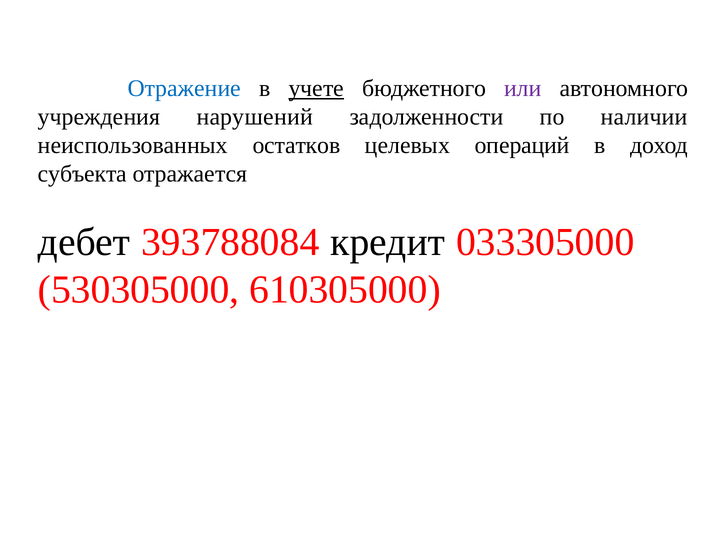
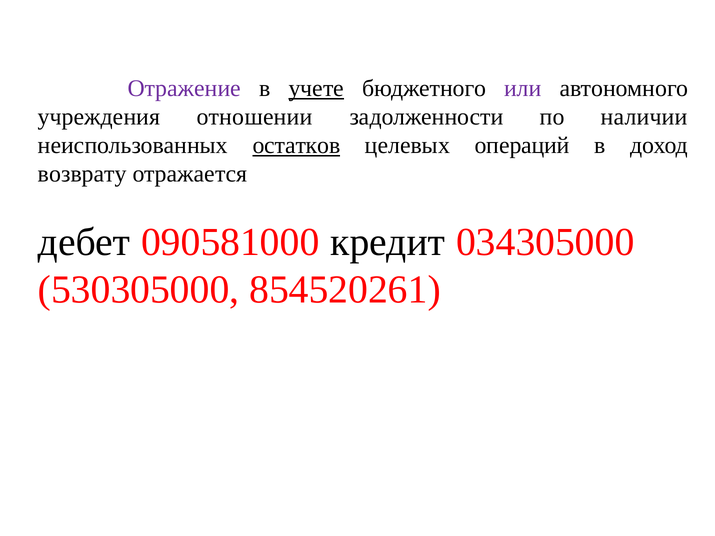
Отражение colour: blue -> purple (184, 88)
нарушений: нарушений -> отношении (255, 117)
остатков underline: none -> present (296, 146)
субъекта: субъекта -> возврату (82, 174)
393788084: 393788084 -> 090581000 (230, 242)
033305000: 033305000 -> 034305000 (545, 242)
610305000: 610305000 -> 854520261 (345, 290)
